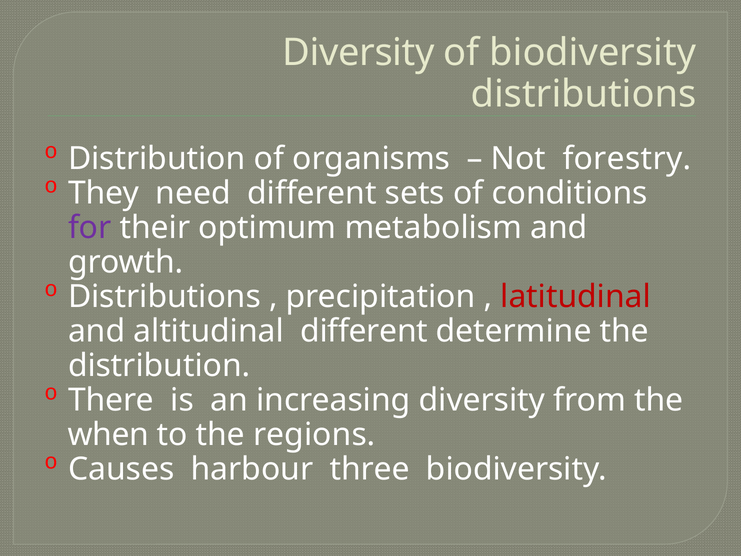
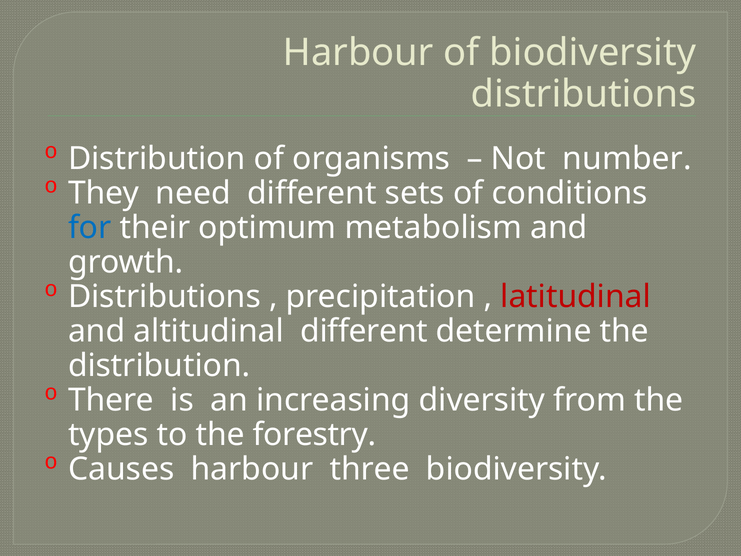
Diversity: Diversity -> Harbour (358, 53)
forestry: forestry -> number (627, 158)
for colour: purple -> blue (90, 227)
when: when -> types (108, 434)
regions: regions -> forestry (314, 434)
